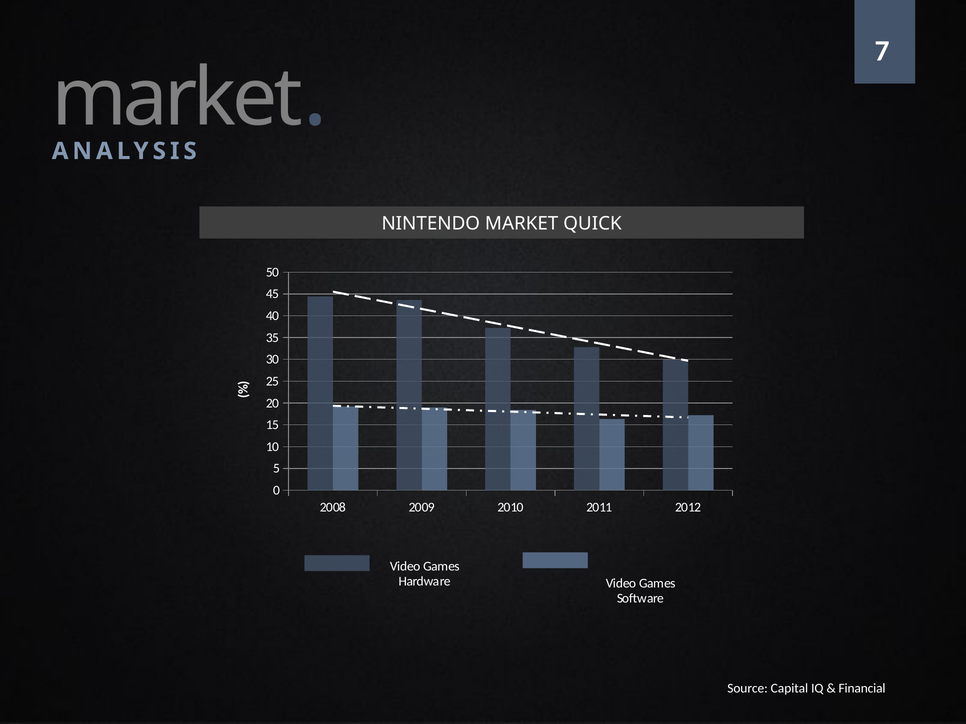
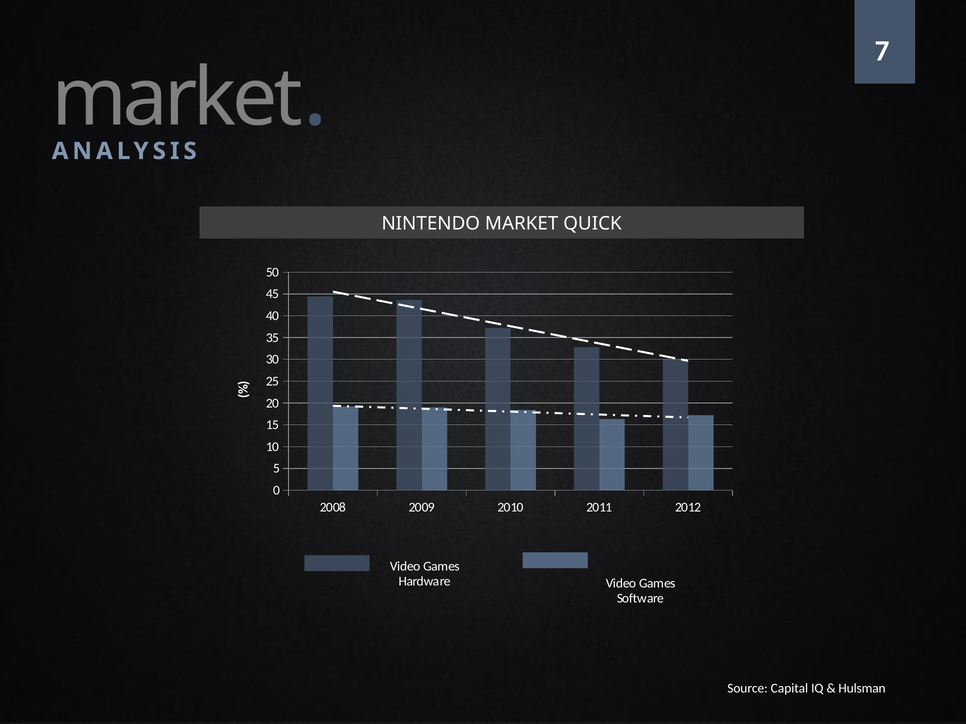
Financial: Financial -> Hulsman (862, 689)
